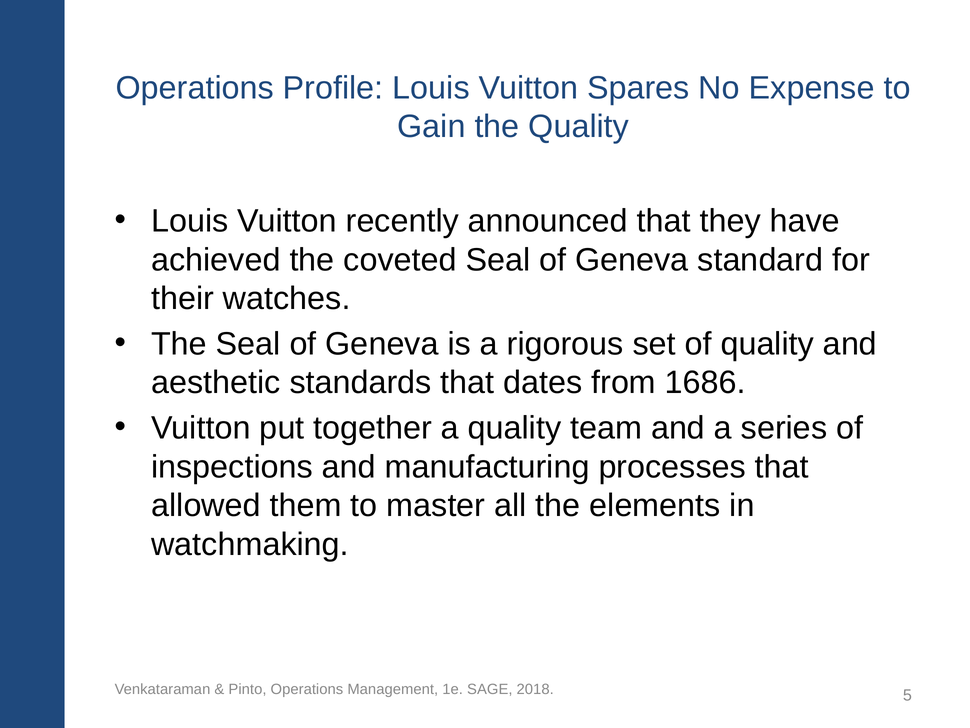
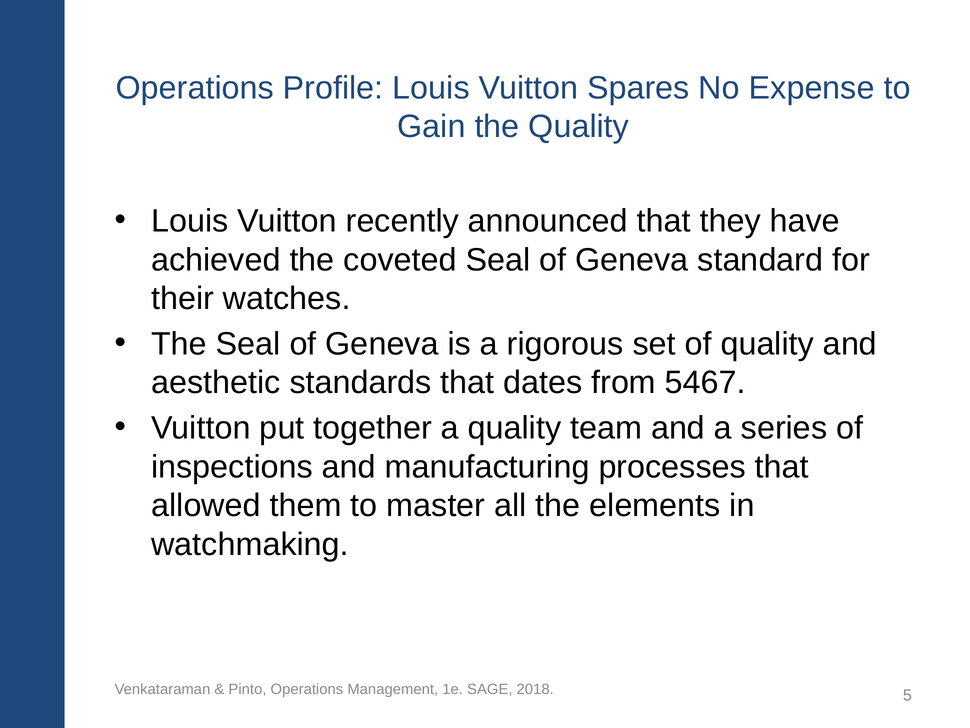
1686: 1686 -> 5467 (705, 383)
